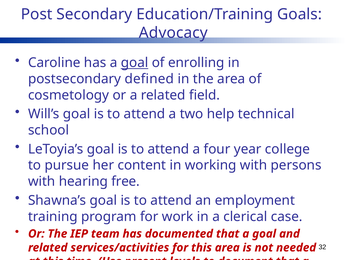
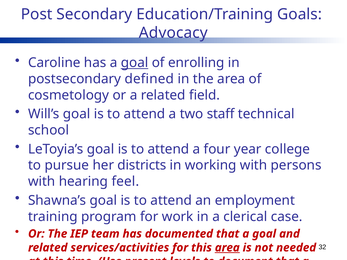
help: help -> staff (221, 114)
content: content -> districts (142, 165)
free: free -> feel (125, 182)
area underline: none -> present (227, 248)
